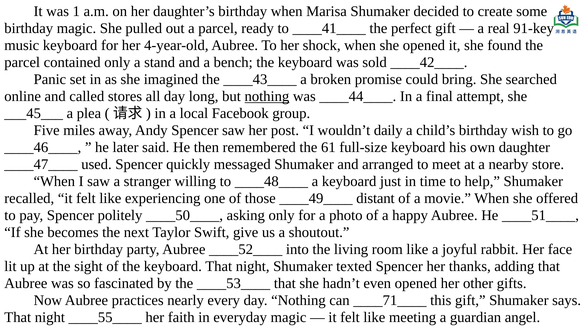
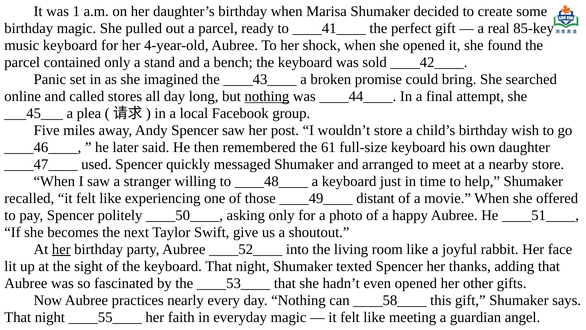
91-key: 91-key -> 85-key (534, 28)
wouldn’t daily: daily -> store (388, 130)
her underline: none -> present (61, 249)
____71____: ____71____ -> ____58____ (390, 300)
